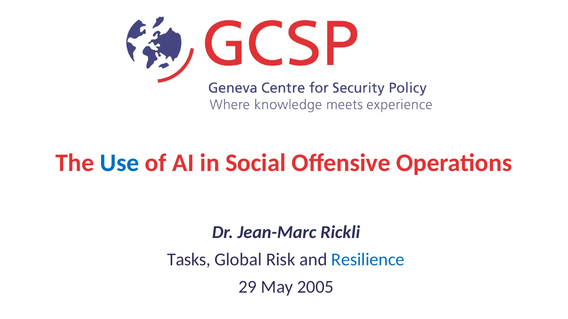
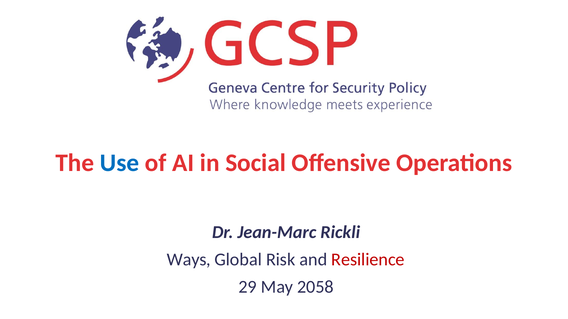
Tasks: Tasks -> Ways (189, 260)
Resilience colour: blue -> red (368, 260)
2005: 2005 -> 2058 (315, 287)
